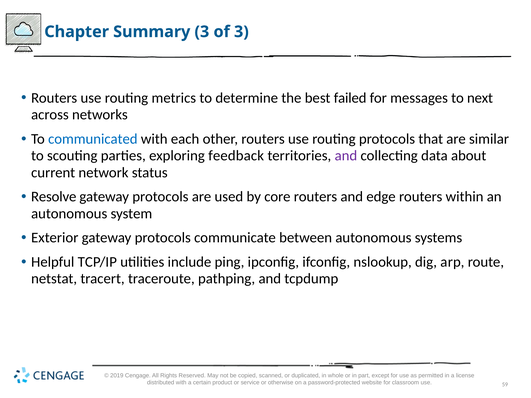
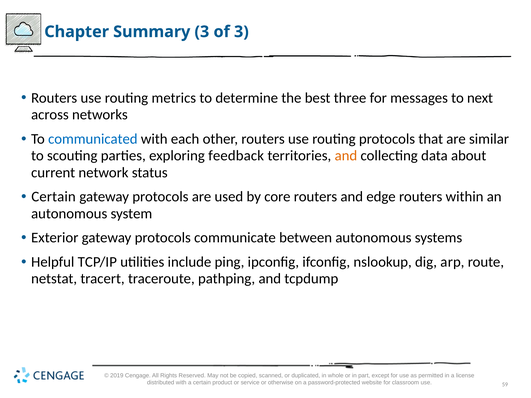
failed: failed -> three (350, 98)
and colour: purple -> orange (346, 156)
Resolve: Resolve -> Certain (54, 197)
